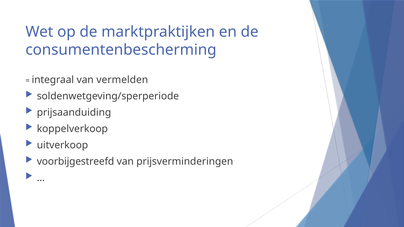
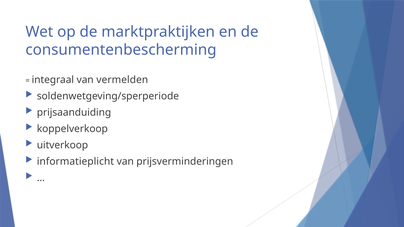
voorbijgestreefd: voorbijgestreefd -> informatieplicht (75, 162)
